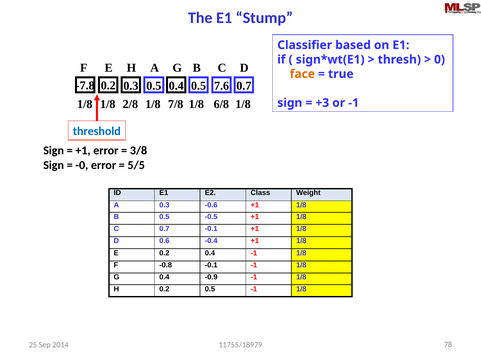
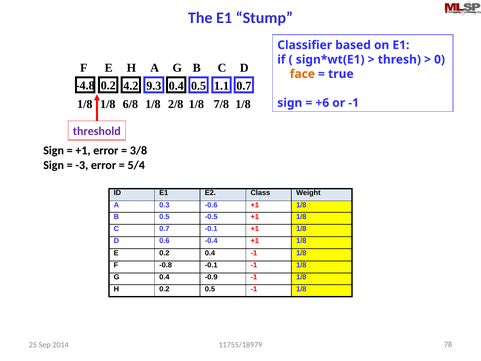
-7.8: -7.8 -> -4.8 (85, 86)
0.3: 0.3 -> 4.2 (131, 86)
0.5: 0.5 -> 9.3 (154, 86)
7.6: 7.6 -> 1.1 (222, 86)
2/8: 2/8 -> 6/8 (130, 104)
7/8: 7/8 -> 2/8 (176, 104)
6/8: 6/8 -> 7/8 (221, 104)
+3: +3 -> +6 (322, 103)
threshold colour: blue -> purple (97, 131)
-0: -0 -> -3 (82, 165)
5/5: 5/5 -> 5/4 (136, 165)
